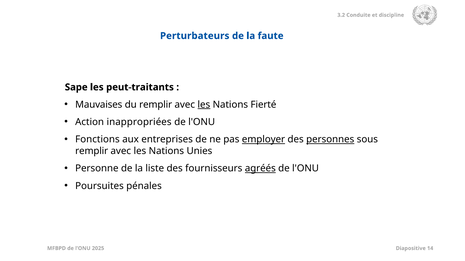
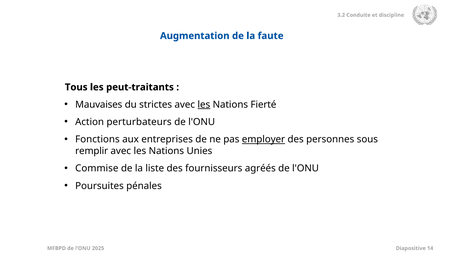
Perturbateurs: Perturbateurs -> Augmentation (195, 36)
Sape: Sape -> Tous (76, 87)
du remplir: remplir -> strictes (156, 105)
inappropriées: inappropriées -> perturbateurs (139, 122)
personnes underline: present -> none (330, 140)
Personne: Personne -> Commise (97, 169)
agréés underline: present -> none (260, 169)
